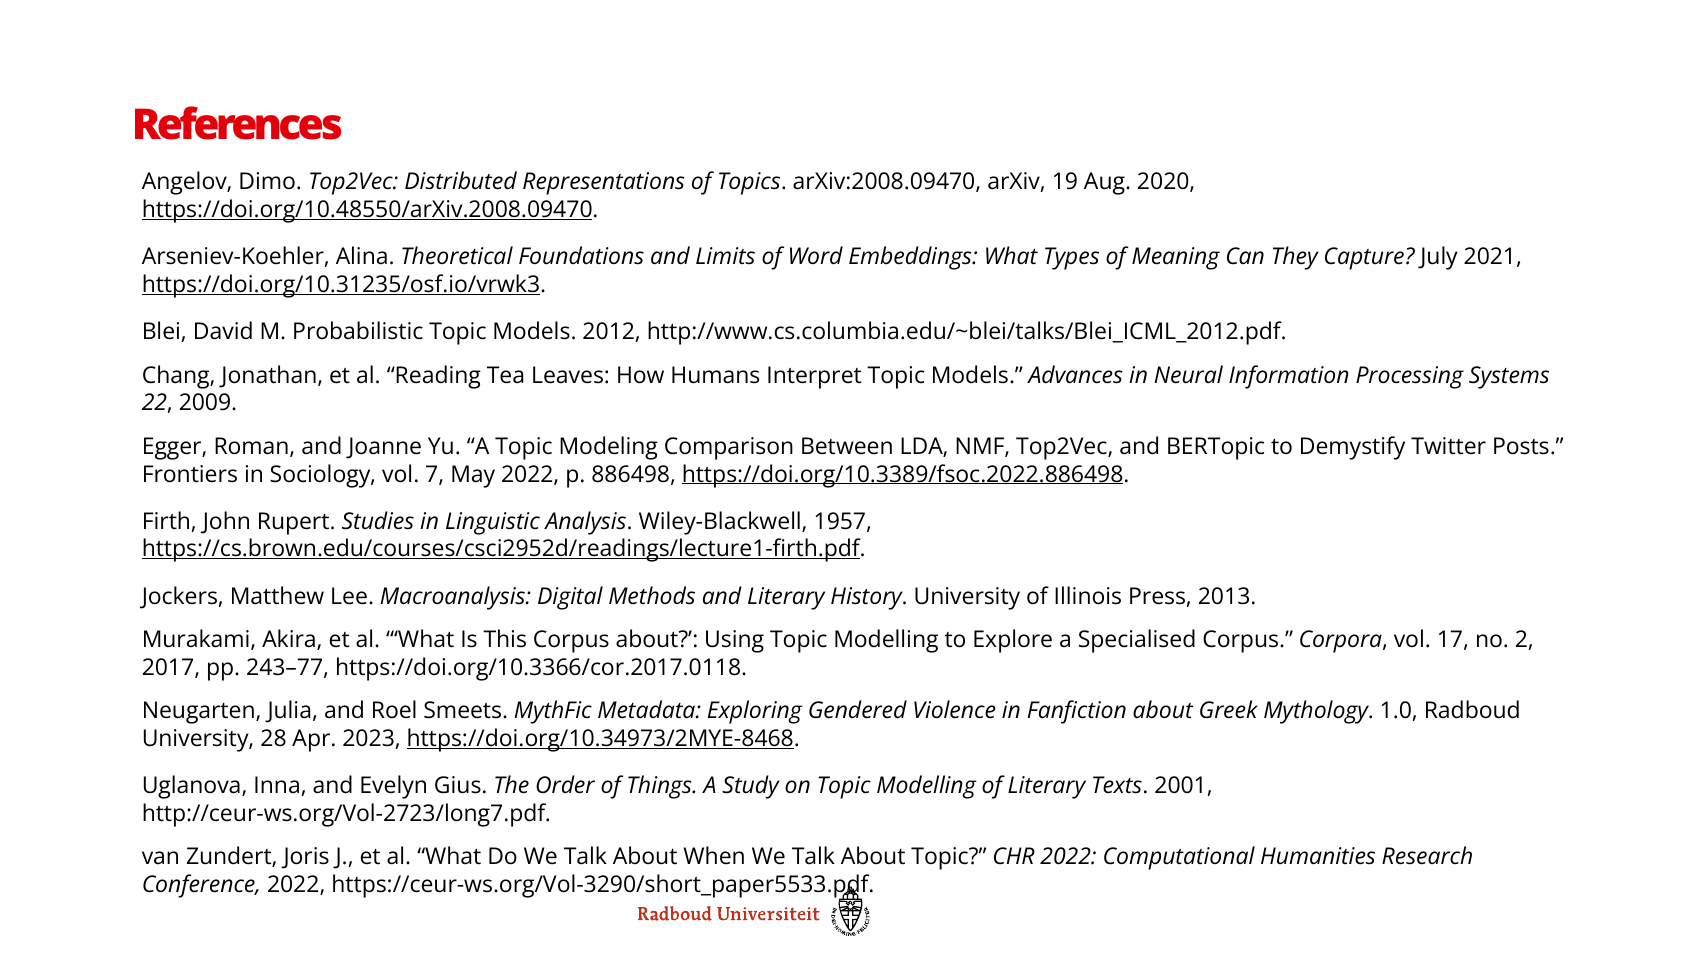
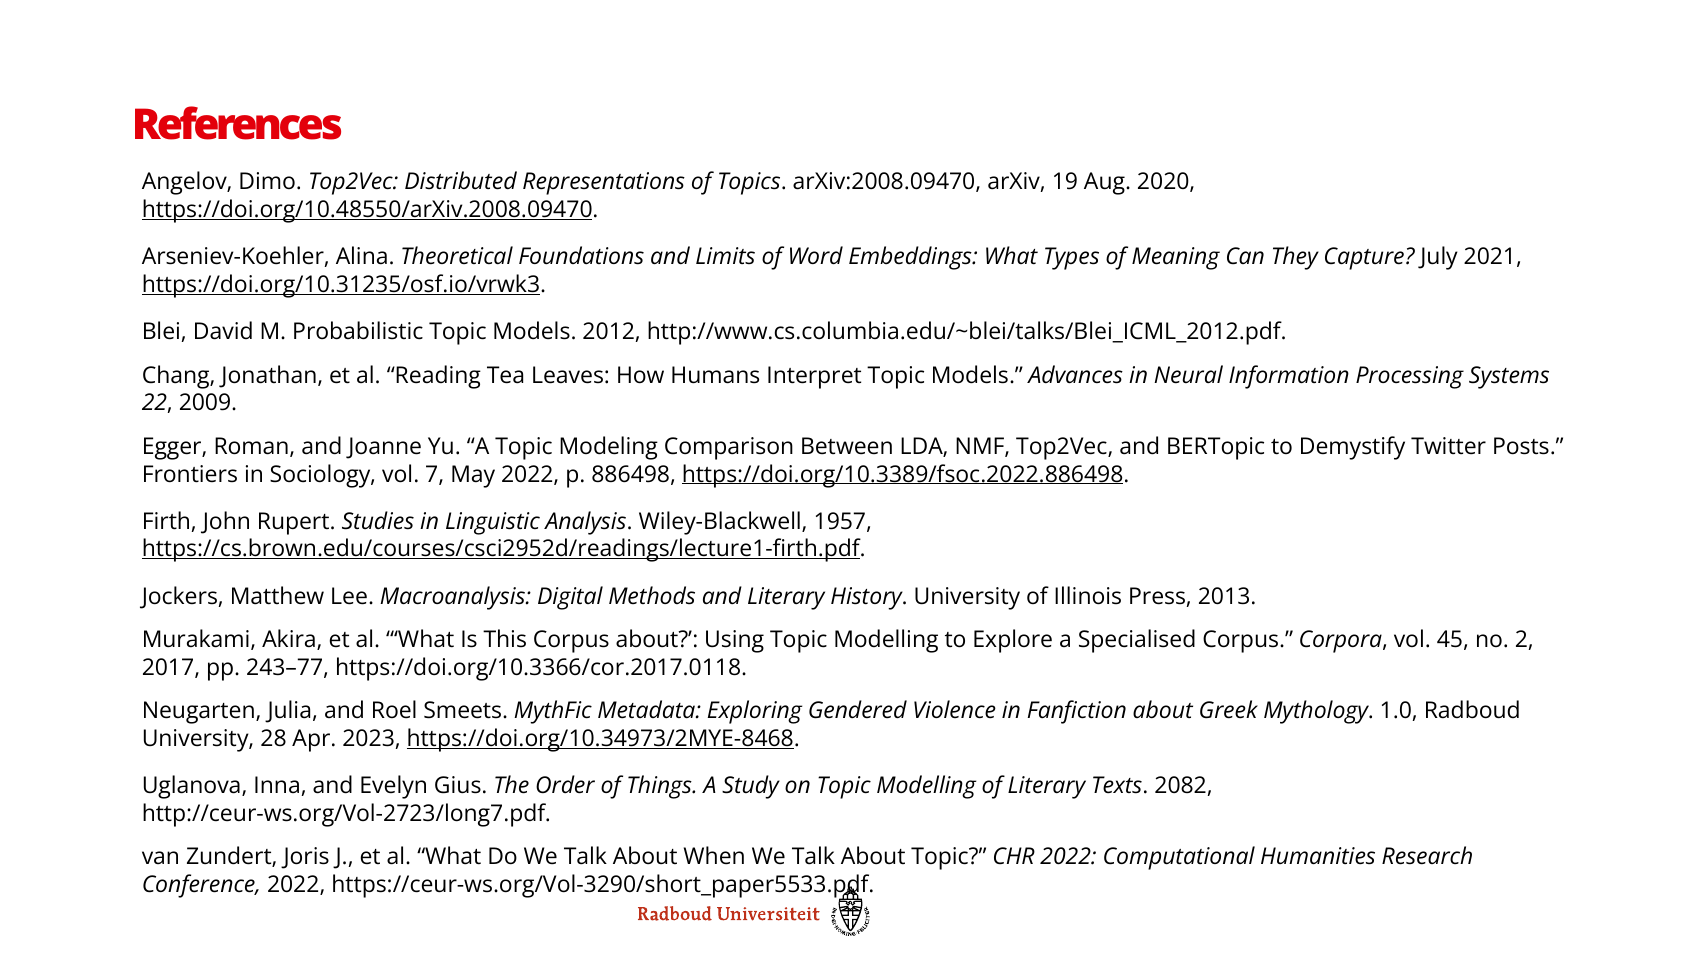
17: 17 -> 45 (1453, 640)
2001: 2001 -> 2082 (1184, 786)
